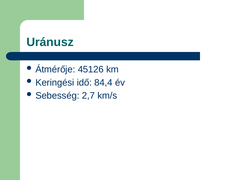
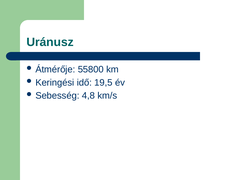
45126: 45126 -> 55800 (91, 69)
84,4: 84,4 -> 19,5 (103, 83)
2,7: 2,7 -> 4,8 (88, 96)
